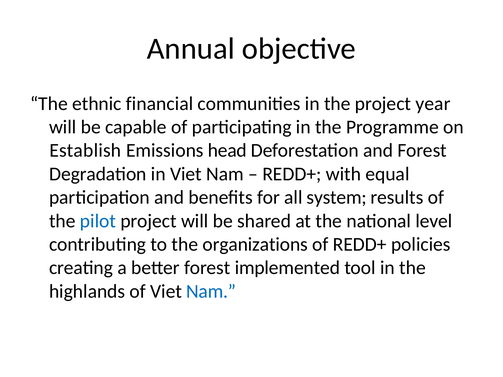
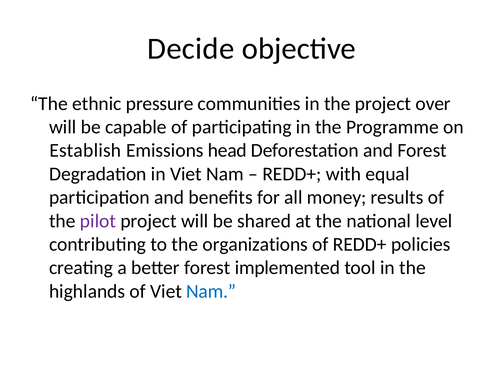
Annual: Annual -> Decide (191, 49)
financial: financial -> pressure (160, 104)
year: year -> over (433, 104)
system: system -> money (337, 198)
pilot colour: blue -> purple (98, 221)
